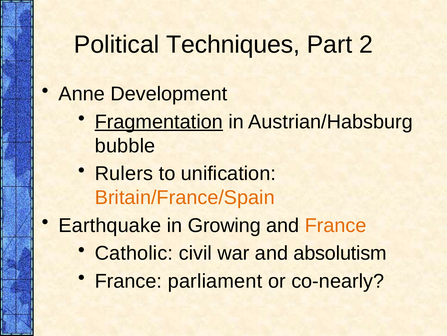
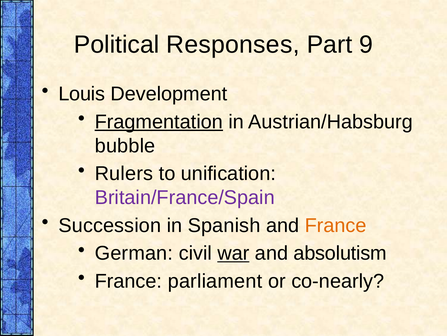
Techniques: Techniques -> Responses (233, 45)
2: 2 -> 9 (366, 45)
Anne: Anne -> Louis (82, 94)
Britain/France/Spain colour: orange -> purple (185, 197)
Earthquake: Earthquake -> Succession (110, 225)
Growing: Growing -> Spanish (224, 225)
Catholic: Catholic -> German (134, 253)
war underline: none -> present (233, 253)
